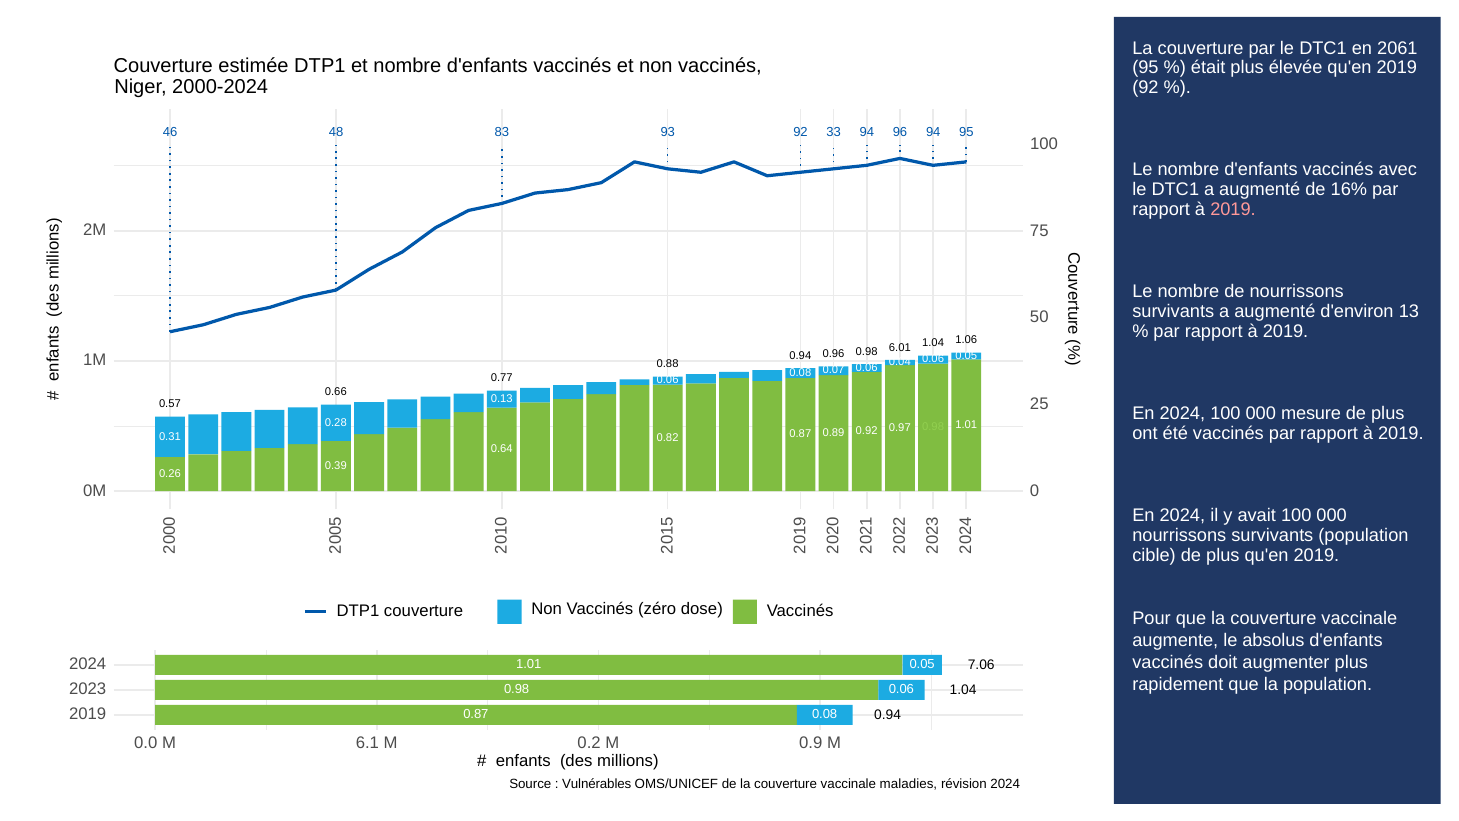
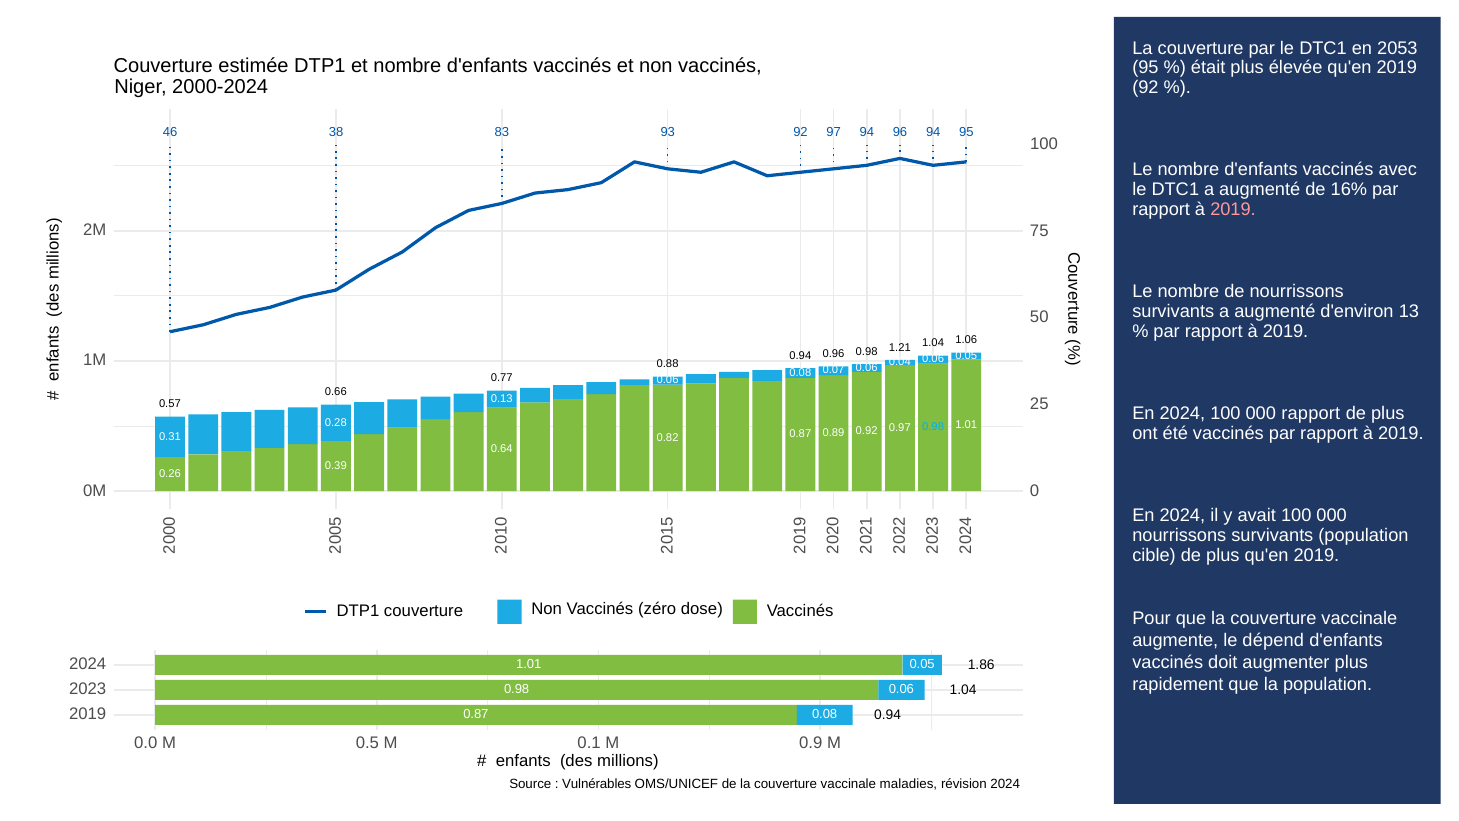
2061: 2061 -> 2053 (1397, 48)
48: 48 -> 38 (336, 132)
33: 33 -> 97 (834, 132)
6.01: 6.01 -> 1.21 (900, 347)
000 mesure: mesure -> rapport (1311, 413)
0.98 colour: light green -> light blue (933, 427)
absolus: absolus -> dépend (1273, 640)
7.06: 7.06 -> 1.86 (981, 664)
6.1: 6.1 -> 0.5 (367, 743)
0.2: 0.2 -> 0.1 (589, 743)
